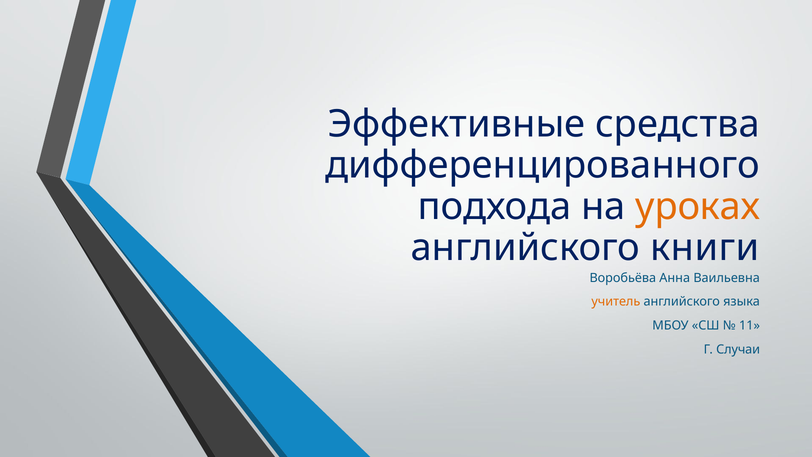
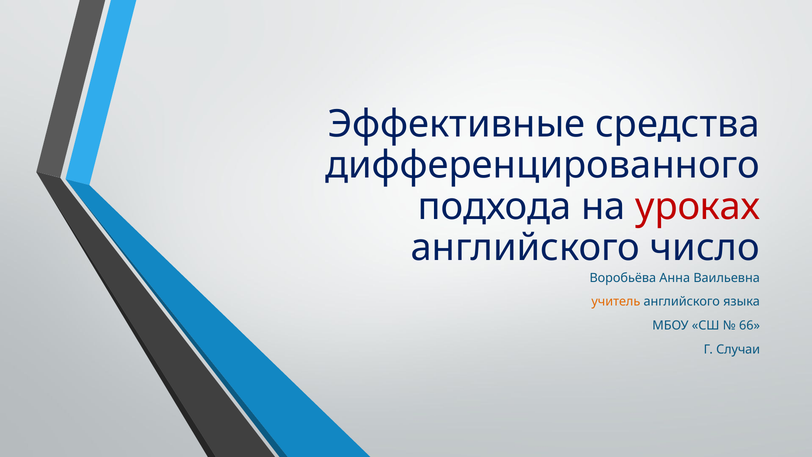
уроках colour: orange -> red (698, 206)
книги: книги -> число (705, 247)
11: 11 -> 66 (750, 325)
